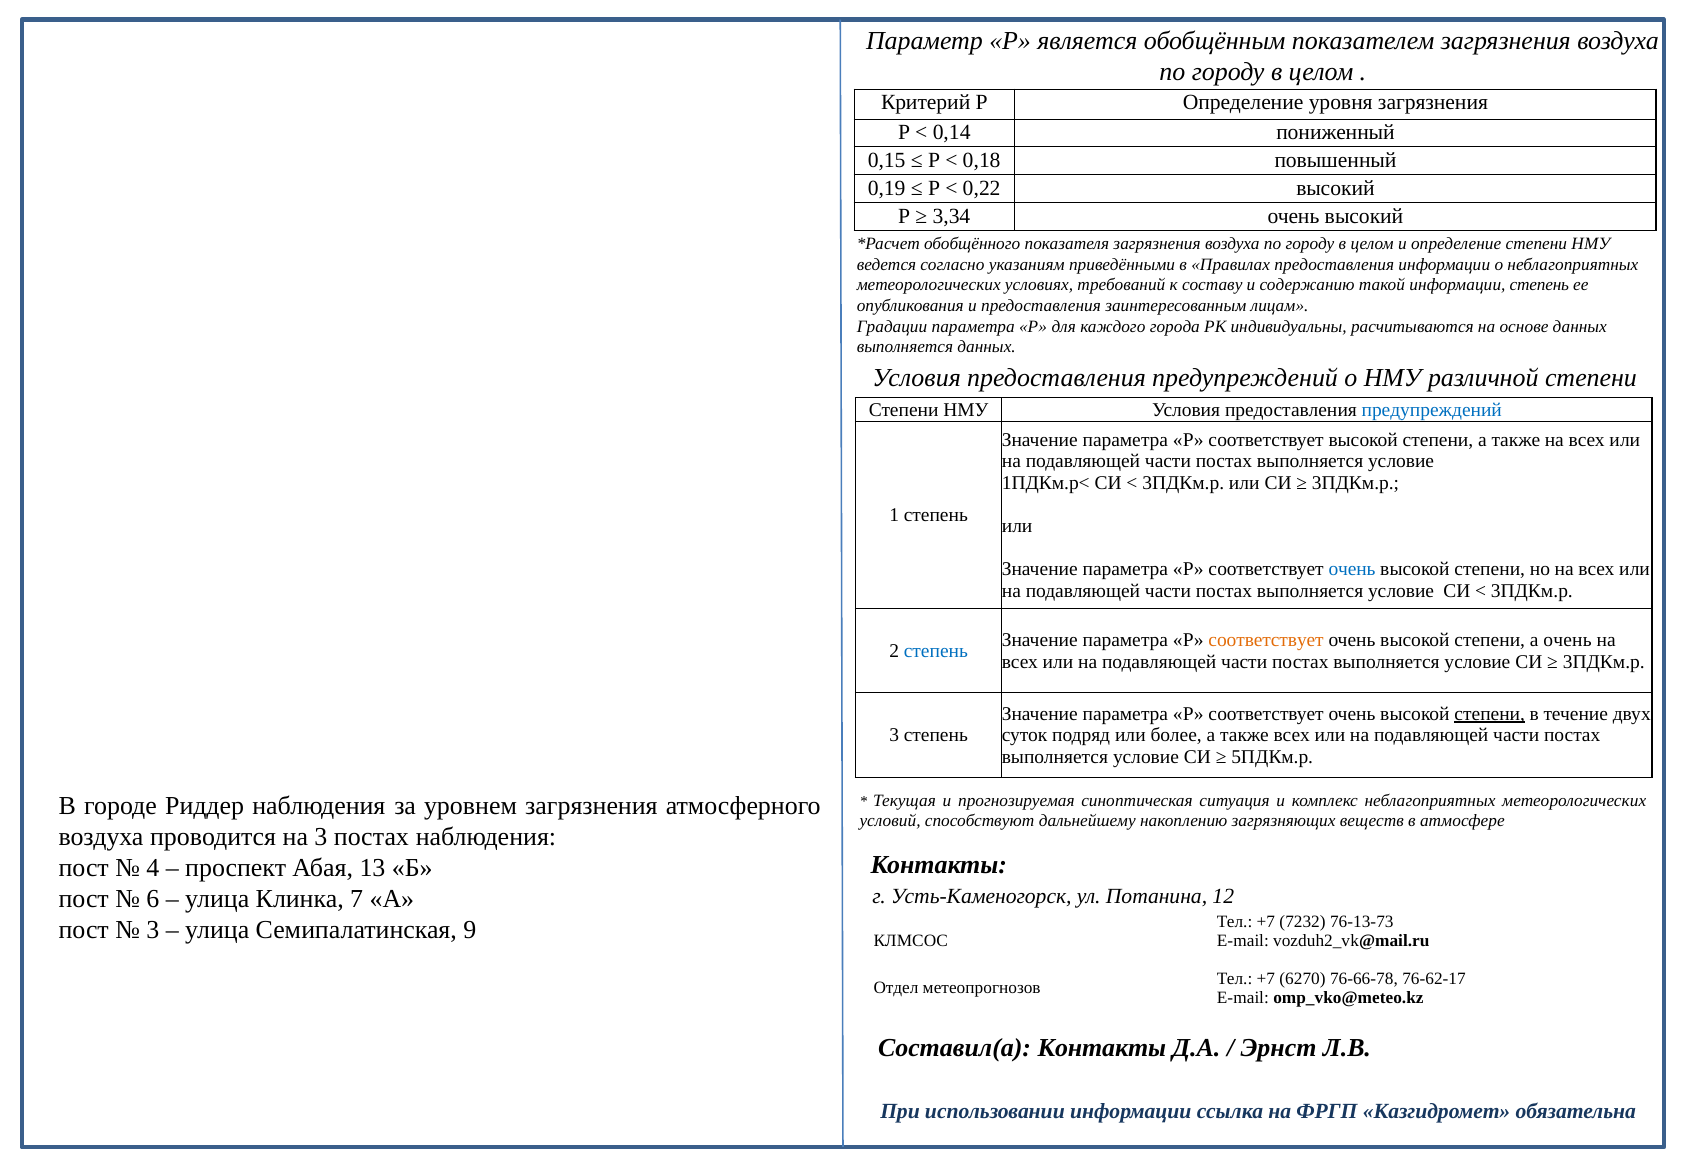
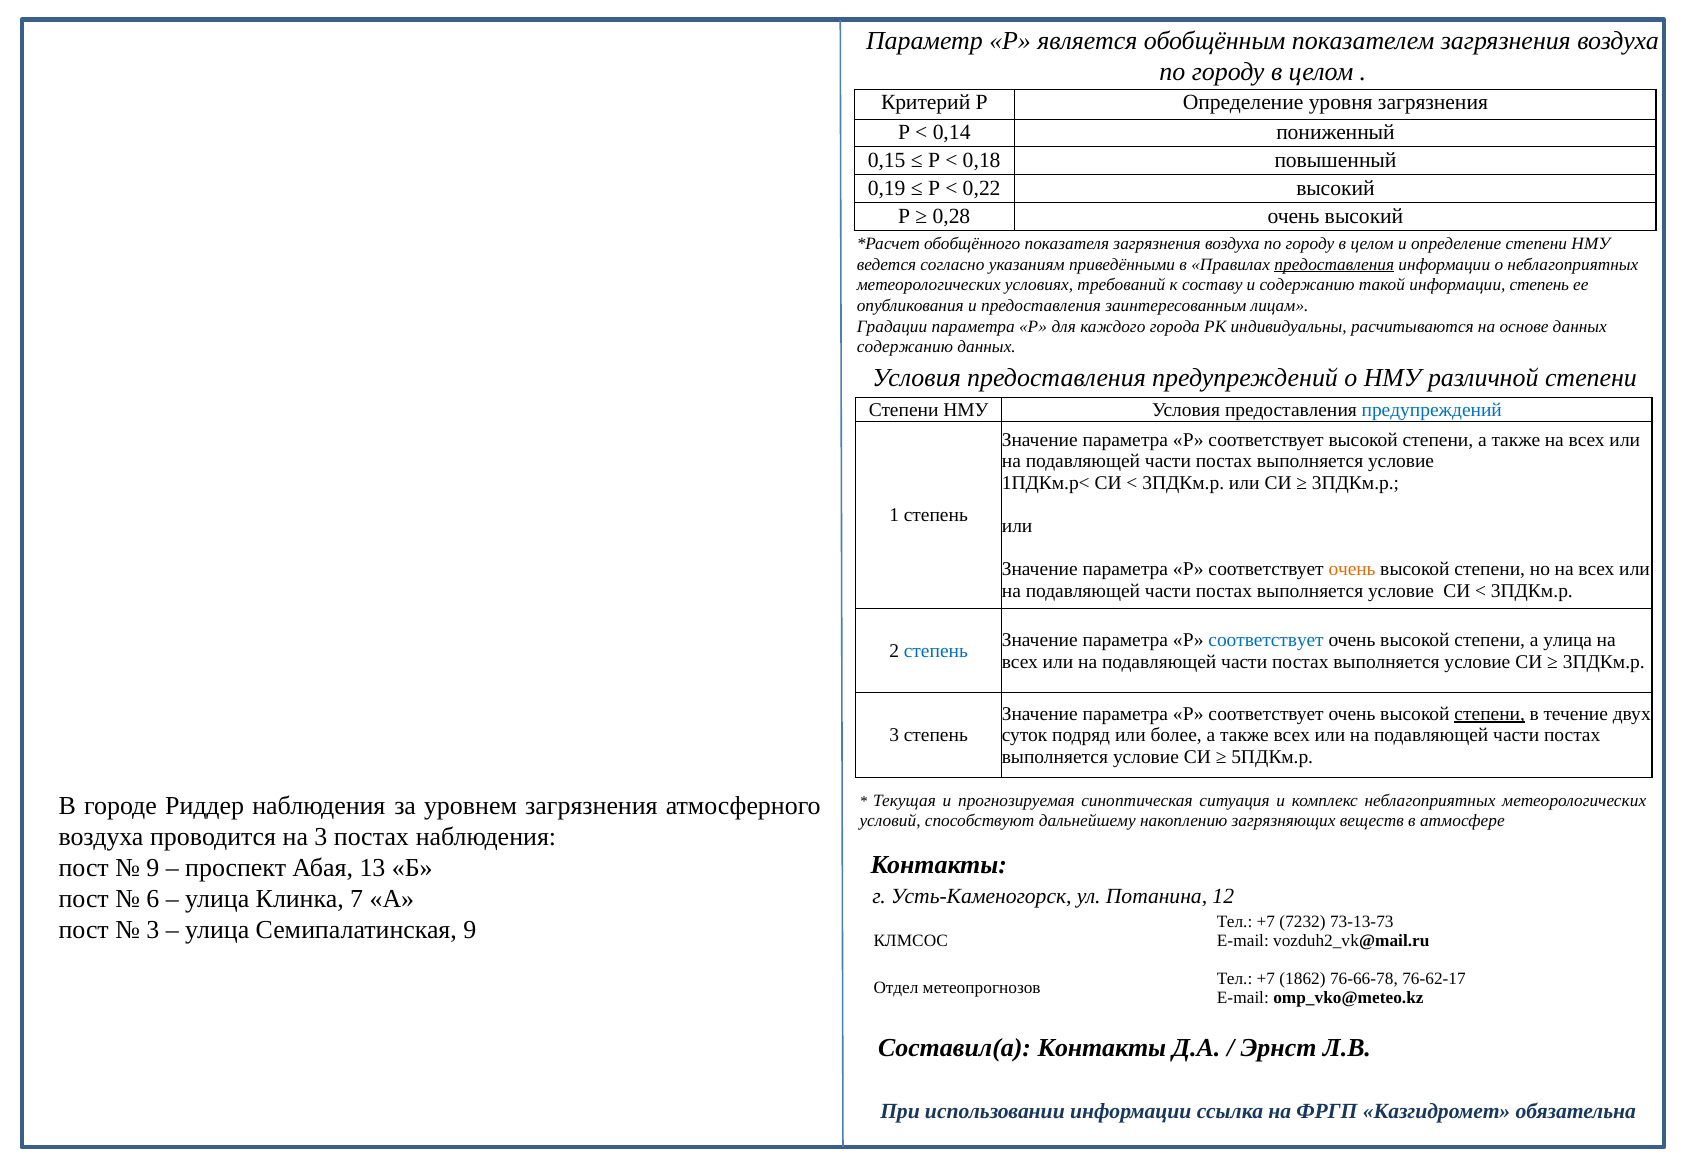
3,34: 3,34 -> 0,28 (952, 216)
предоставления underline: none -> present (1334, 264)
выполняется: выполняется -> содержанию (905, 347)
очень colour: blue -> orange (1352, 569)
соответствует colour: orange -> blue (1266, 640)
а очень: очень -> улица (1568, 640)
4: 4 -> 9 (153, 868)
76-13-73: 76-13-73 -> 73-13-73 (1362, 922)
6270: 6270 -> 1862 (1302, 979)
